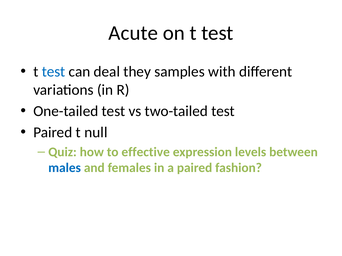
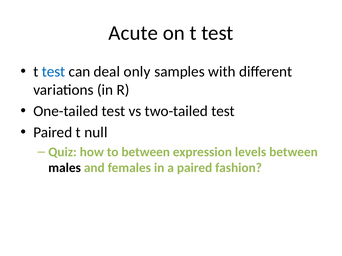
they: they -> only (137, 72)
to effective: effective -> between (146, 152)
males colour: blue -> black (65, 168)
